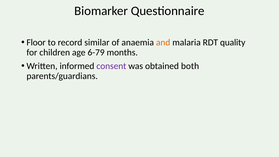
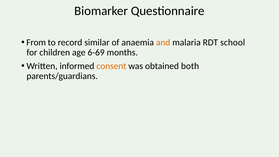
Floor: Floor -> From (36, 42)
quality: quality -> school (233, 42)
6-79: 6-79 -> 6-69 (96, 52)
consent colour: purple -> orange (111, 66)
